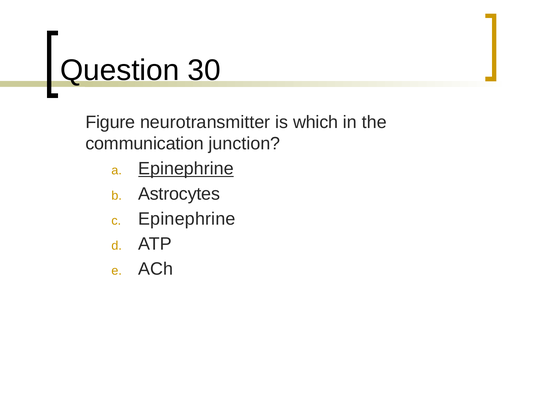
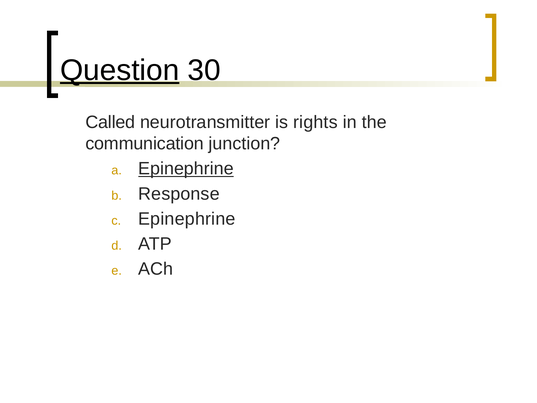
Question underline: none -> present (120, 70)
Figure: Figure -> Called (110, 122)
which: which -> rights (315, 122)
Astrocytes: Astrocytes -> Response (179, 194)
